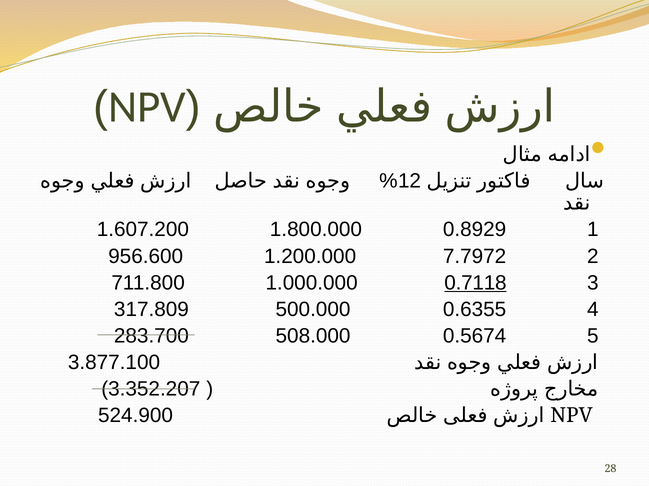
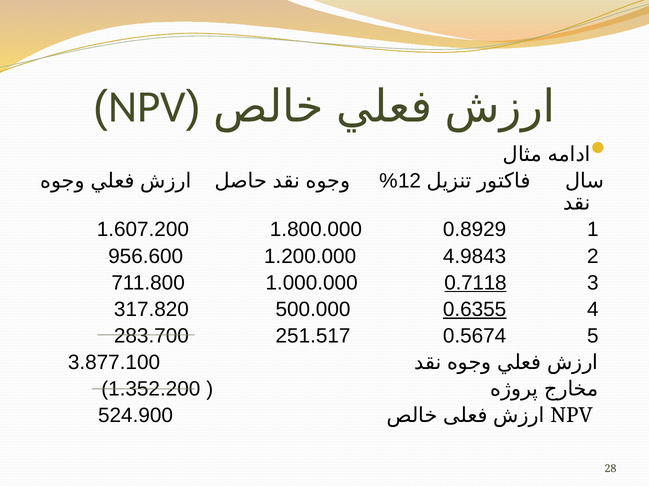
7.7972: 7.7972 -> 4.9843 (475, 257)
317.809: 317.809 -> 317.820 (151, 310)
0.6355 underline: none -> present (475, 310)
508.000: 508.000 -> 251.517 (313, 336)
3.352.207: 3.352.207 -> 1.352.200 (154, 389)
